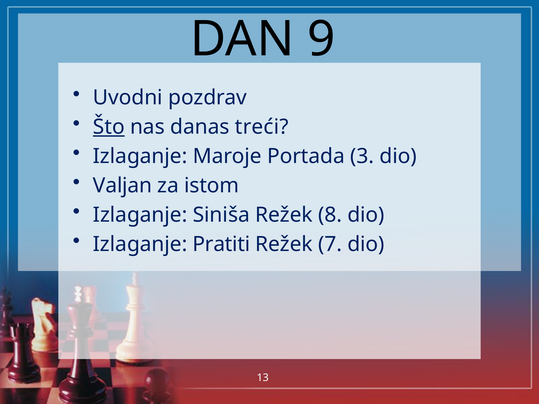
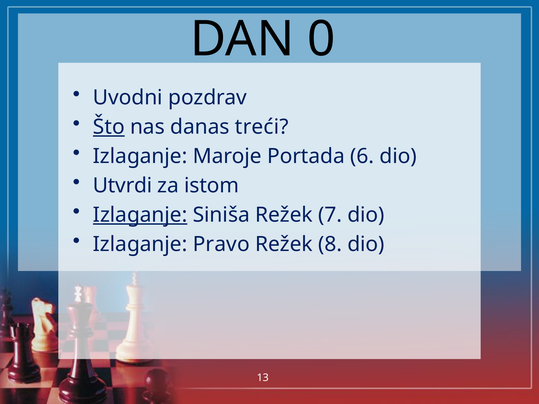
9: 9 -> 0 (321, 39)
3: 3 -> 6 (362, 156)
Valjan: Valjan -> Utvrdi (123, 186)
Izlaganje underline: none -> present (140, 215)
8: 8 -> 7 (330, 215)
Pratiti: Pratiti -> Pravo (221, 244)
7: 7 -> 8 (330, 244)
